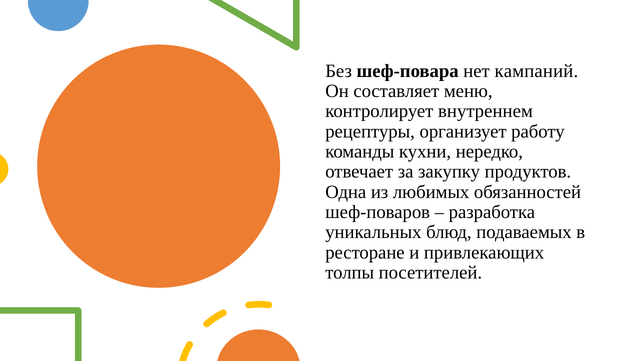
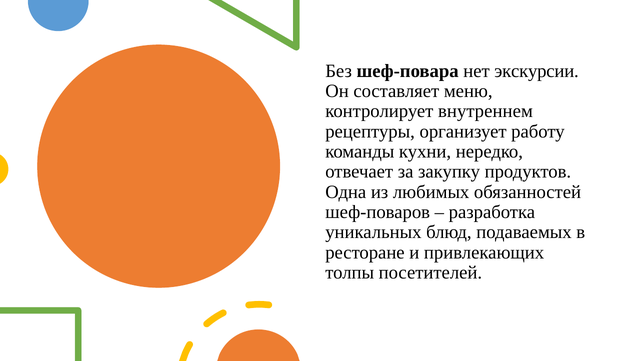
кампаний: кампаний -> экскурсии (537, 71)
